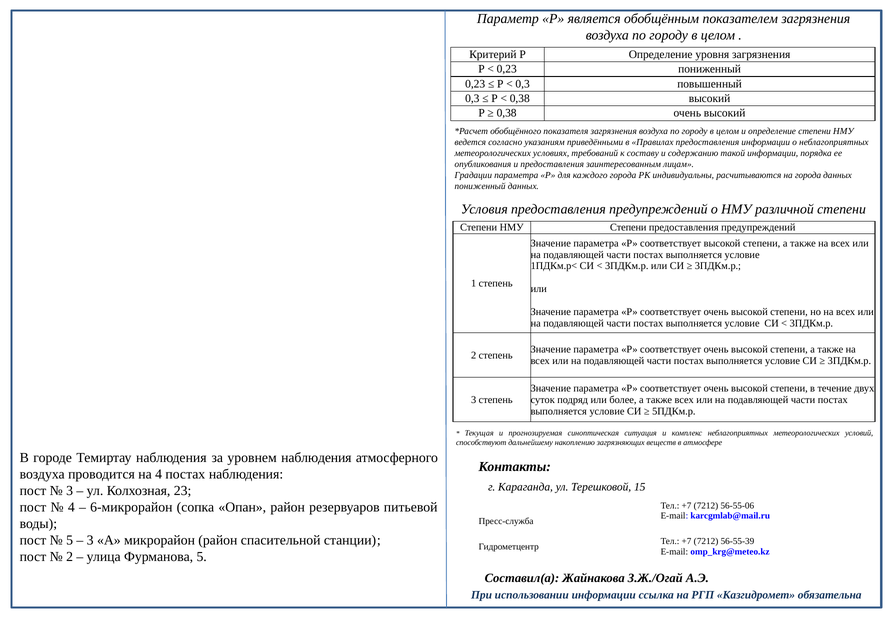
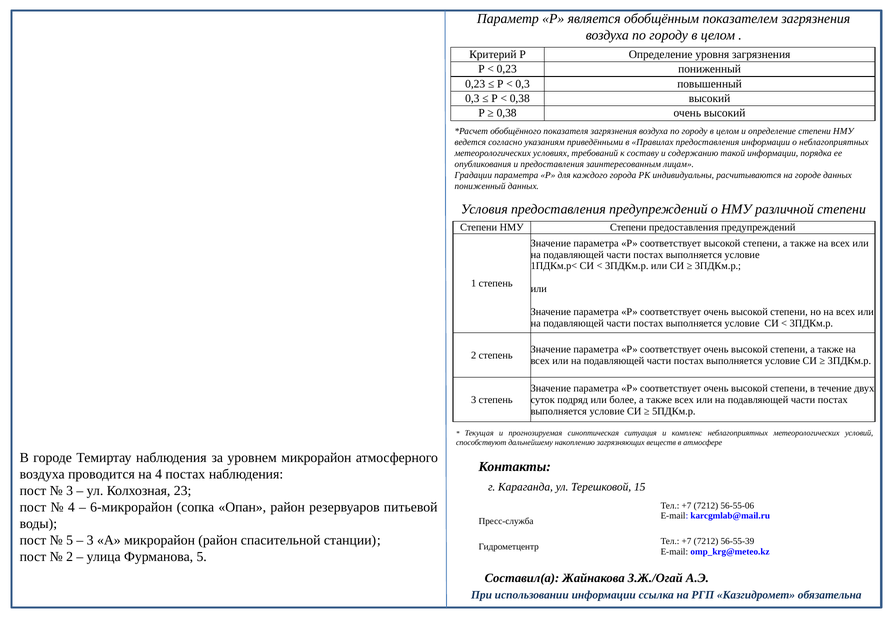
на города: города -> городе (808, 175)
уровнем наблюдения: наблюдения -> микрорайон (316, 458)
